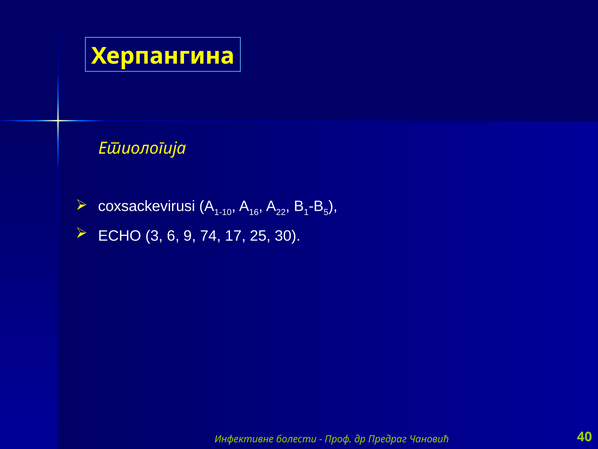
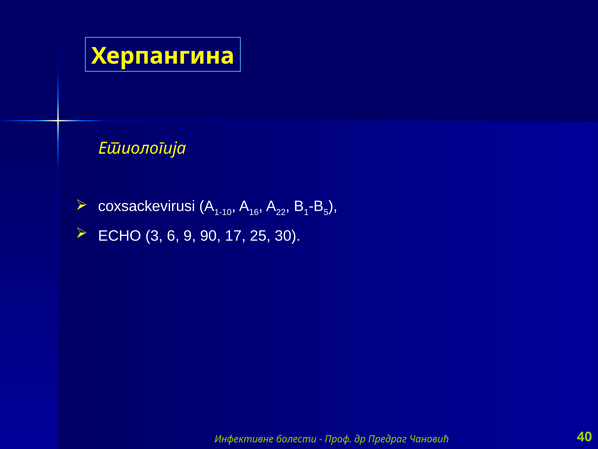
74: 74 -> 90 (210, 236)
